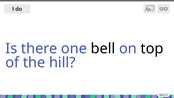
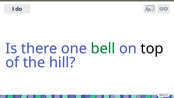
bell colour: black -> green (103, 49)
